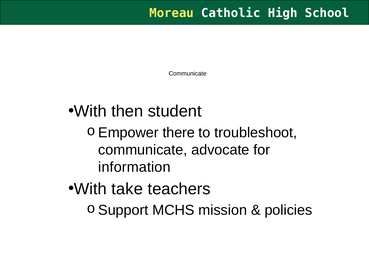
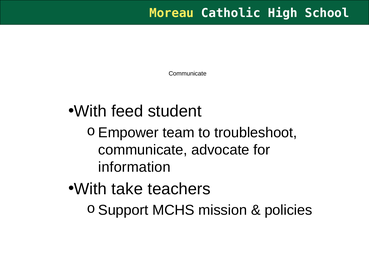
then: then -> feed (127, 111)
there: there -> team (179, 132)
